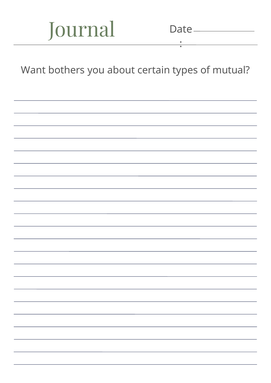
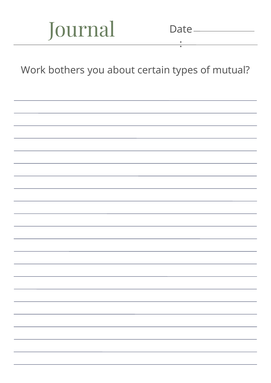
Want: Want -> Work (33, 70)
